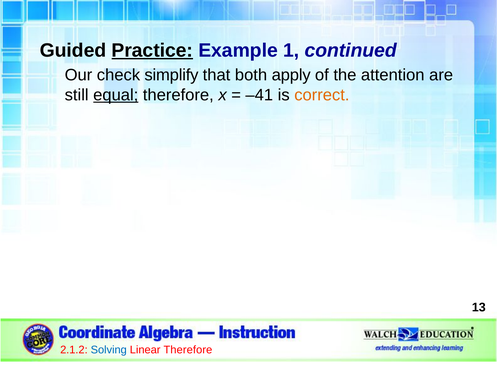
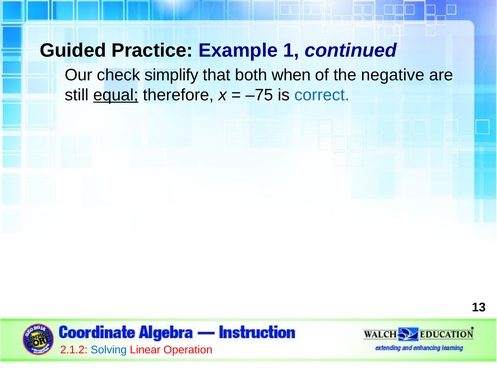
Practice underline: present -> none (152, 50)
apply: apply -> when (291, 75)
attention: attention -> negative (393, 75)
–41: –41 -> –75 (259, 95)
correct colour: orange -> blue (322, 95)
Linear Therefore: Therefore -> Operation (188, 350)
